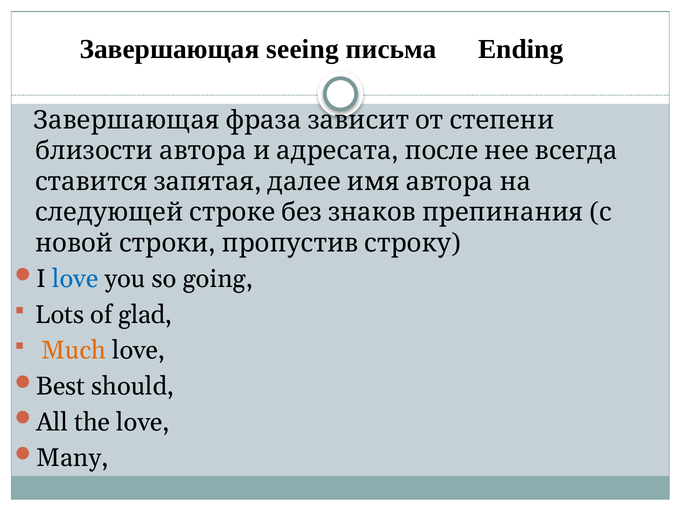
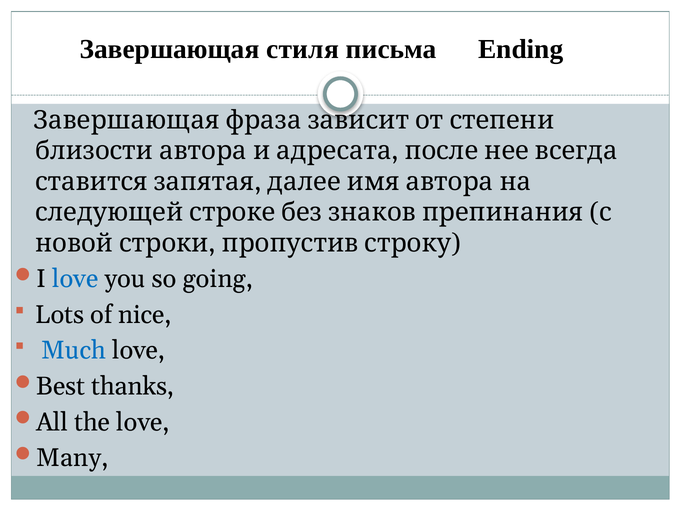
seeing: seeing -> стиля (303, 49)
glad: glad -> nice (145, 315)
Much colour: orange -> blue (74, 350)
should: should -> thanks (133, 386)
